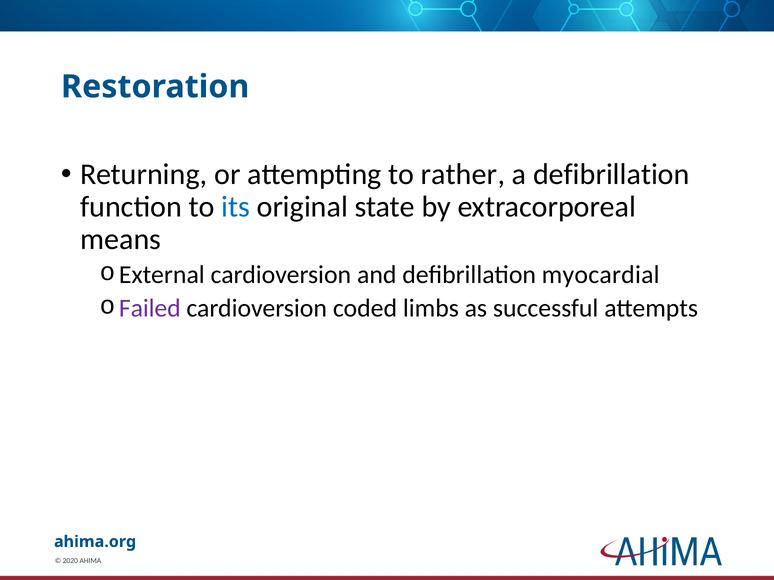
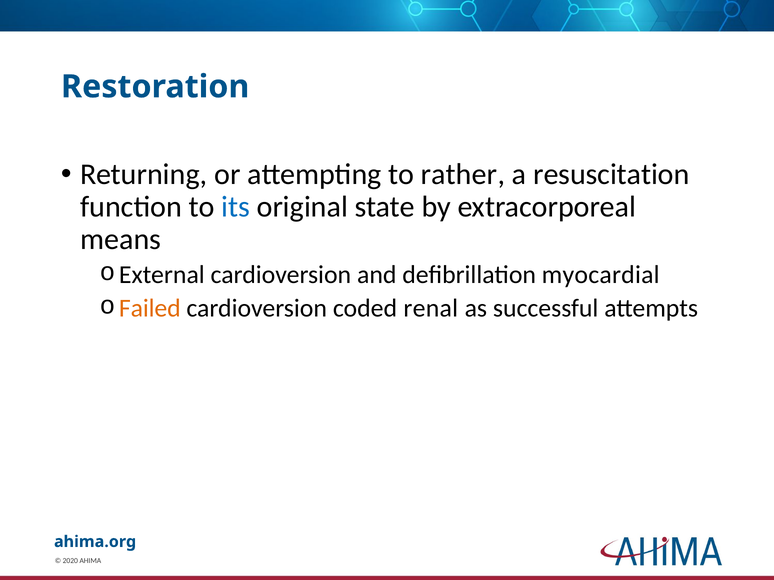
a defibrillation: defibrillation -> resuscitation (611, 174)
Failed colour: purple -> orange (150, 308)
limbs: limbs -> renal (431, 308)
